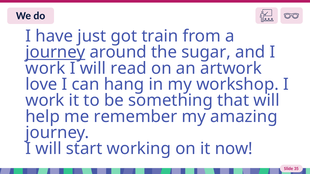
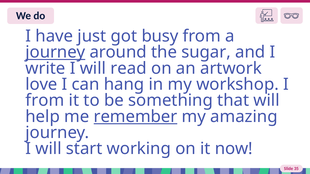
train: train -> busy (160, 36)
work: work -> write (45, 68)
work: work -> from (45, 101)
remember underline: none -> present (135, 117)
